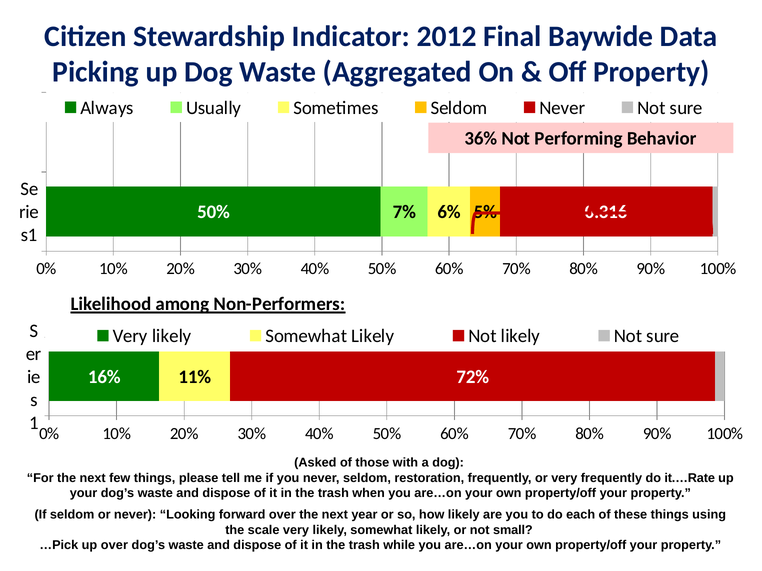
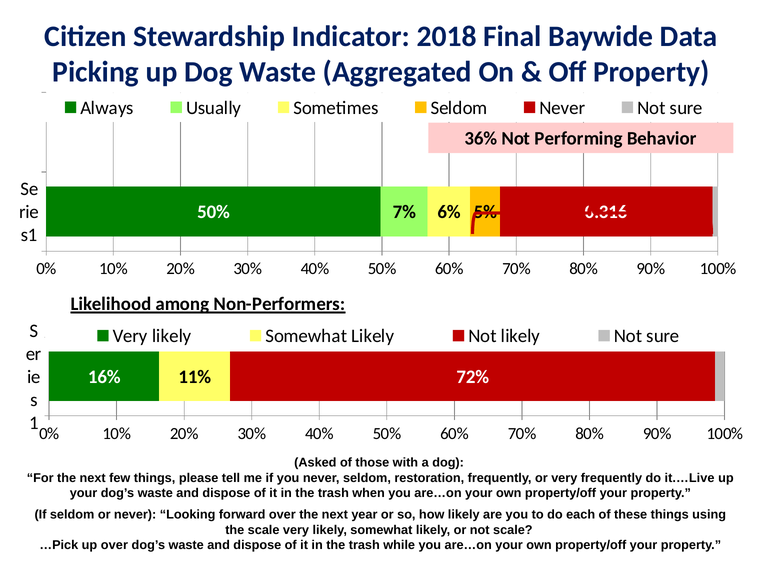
2012: 2012 -> 2018 (447, 36)
it.…Rate: it.…Rate -> it.…Live (690, 478)
not small: small -> scale (513, 530)
